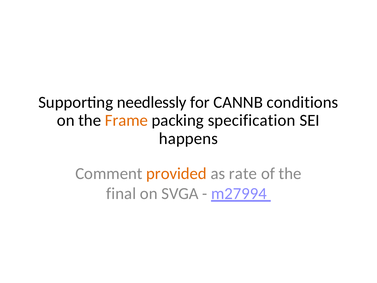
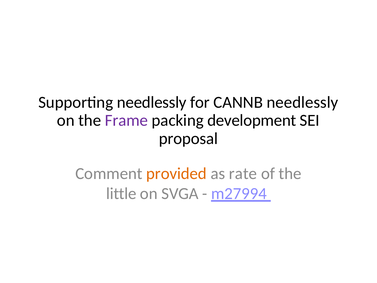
CANNB conditions: conditions -> needlessly (302, 102)
Frame colour: orange -> purple (126, 120)
specification: specification -> development (252, 120)
happens: happens -> proposal (188, 138)
final: final -> little (121, 193)
